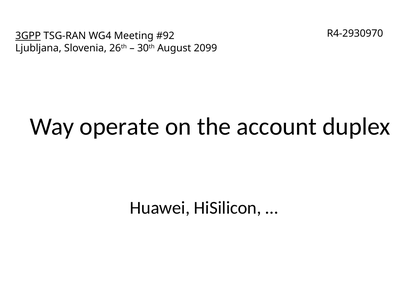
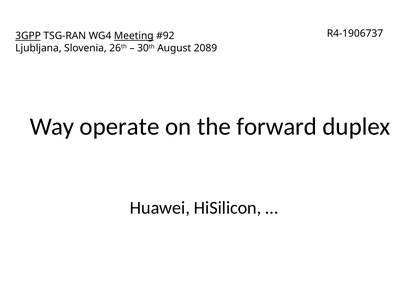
R4-2930970: R4-2930970 -> R4-1906737 (355, 34)
Meeting underline: none -> present (134, 36)
2099: 2099 -> 2089 (205, 48)
account: account -> forward (277, 127)
